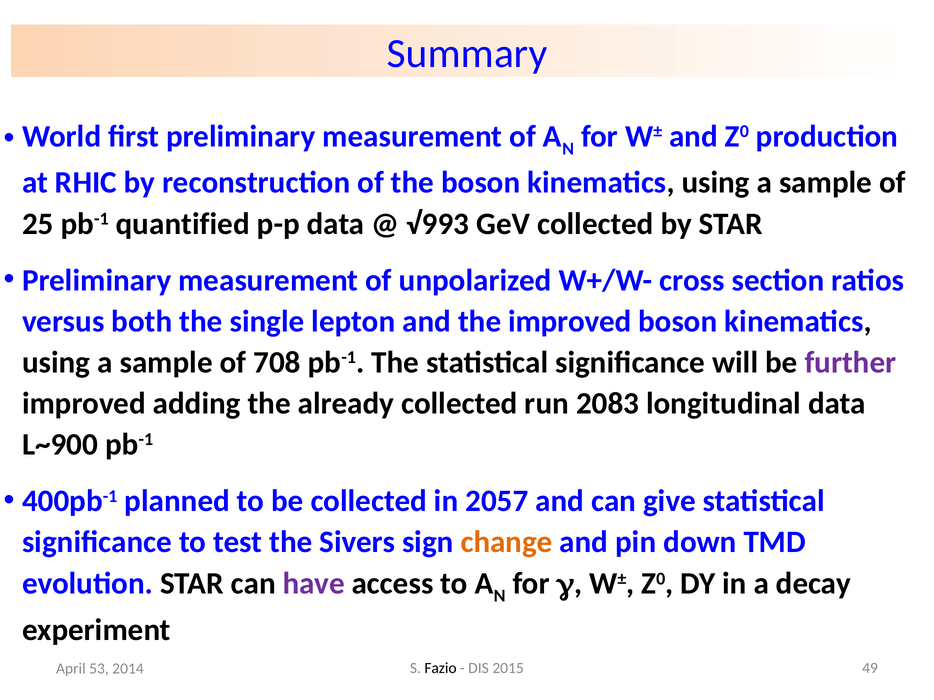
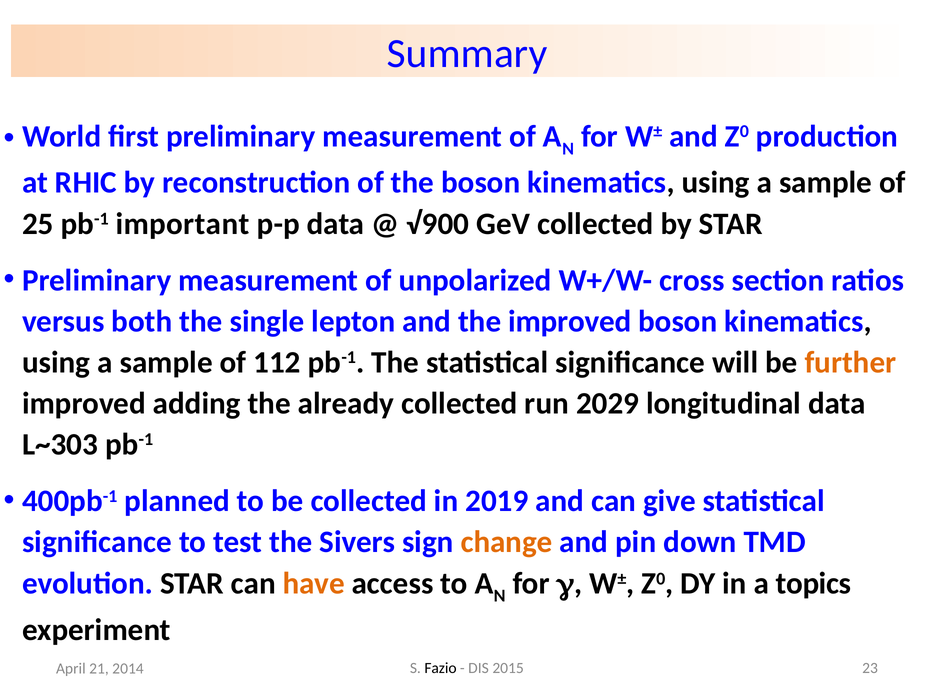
quantified: quantified -> important (183, 224)
√993: √993 -> √900 (438, 224)
708: 708 -> 112 (277, 363)
further colour: purple -> orange (851, 363)
2083: 2083 -> 2029 (608, 404)
L~900: L~900 -> L~303 (60, 445)
2057: 2057 -> 2019 (497, 501)
have colour: purple -> orange (314, 584)
decay: decay -> topics (814, 584)
49: 49 -> 23 (870, 669)
53: 53 -> 21 (99, 669)
